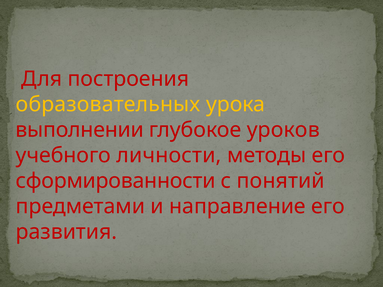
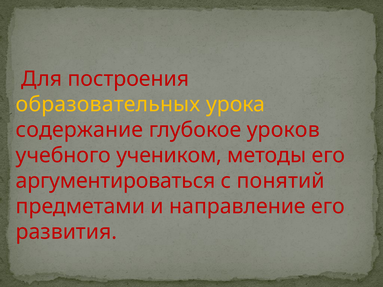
выполнении: выполнении -> содержание (79, 130)
личности: личности -> учеником (169, 156)
сформированности: сформированности -> аргументироваться (116, 181)
